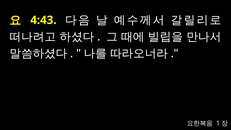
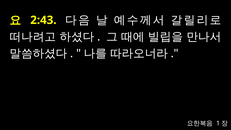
4:43: 4:43 -> 2:43 (43, 20)
